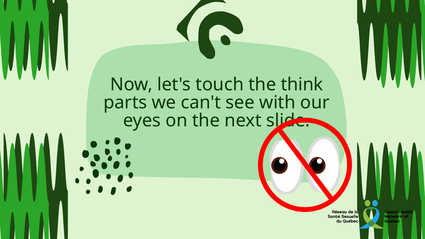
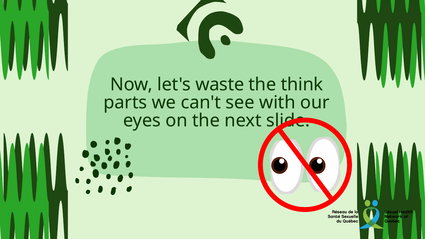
touch: touch -> waste (220, 85)
